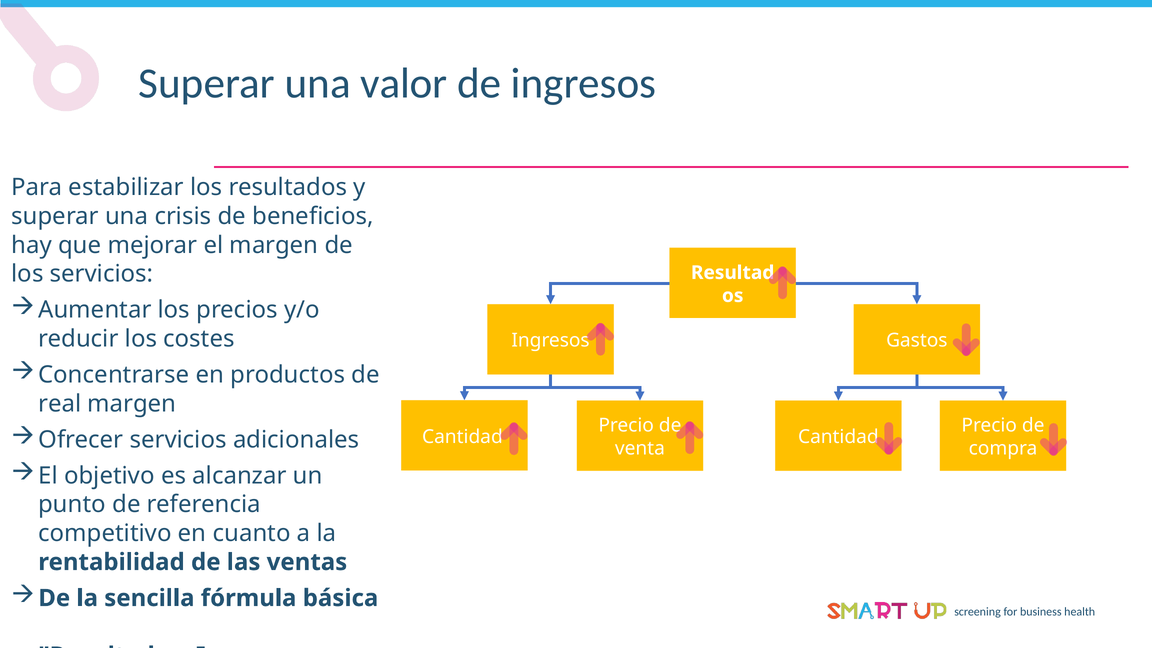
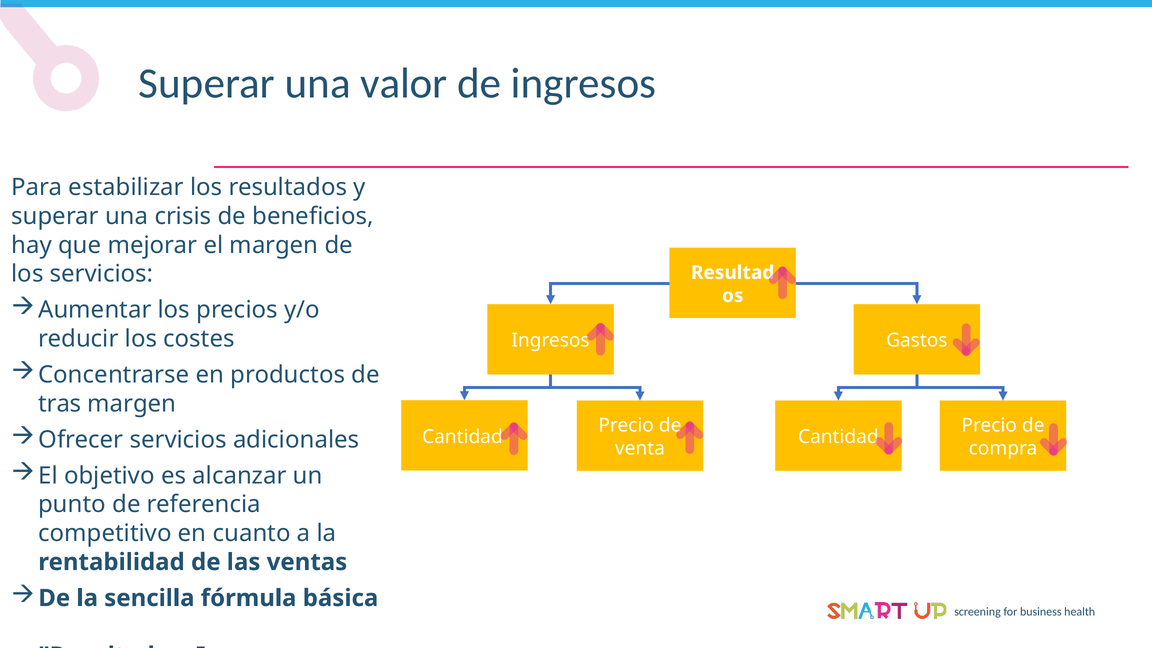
real: real -> tras (60, 404)
